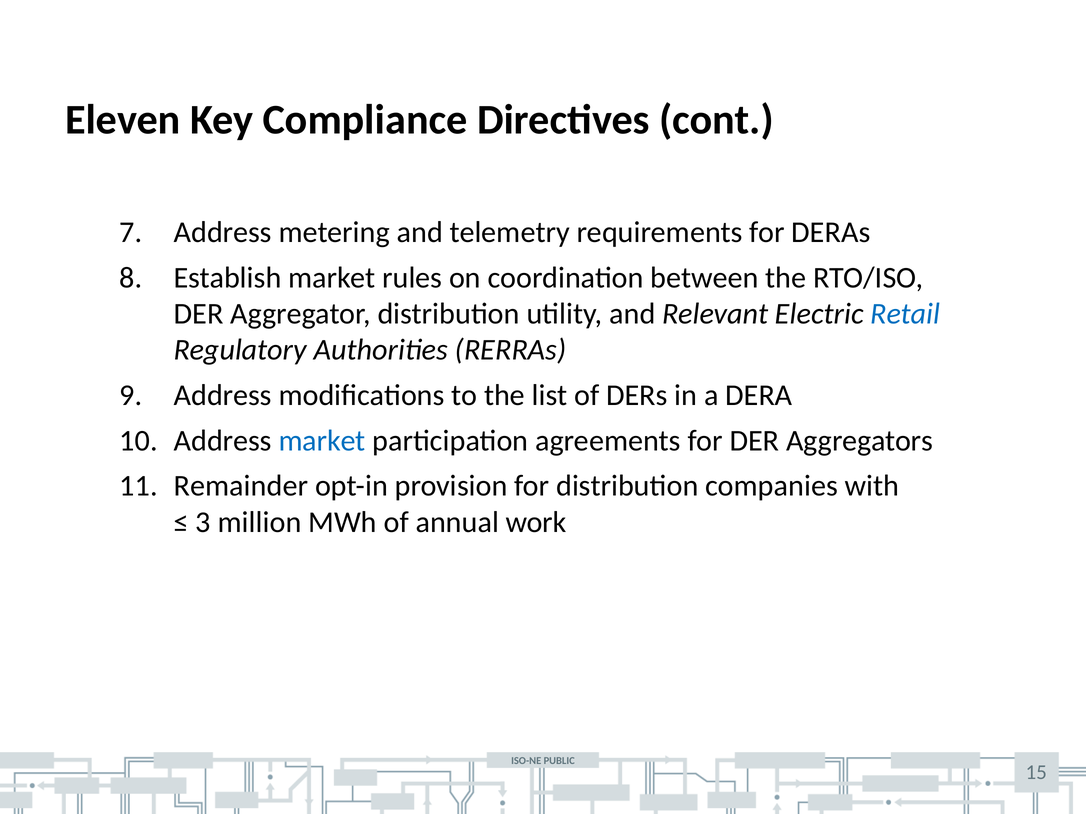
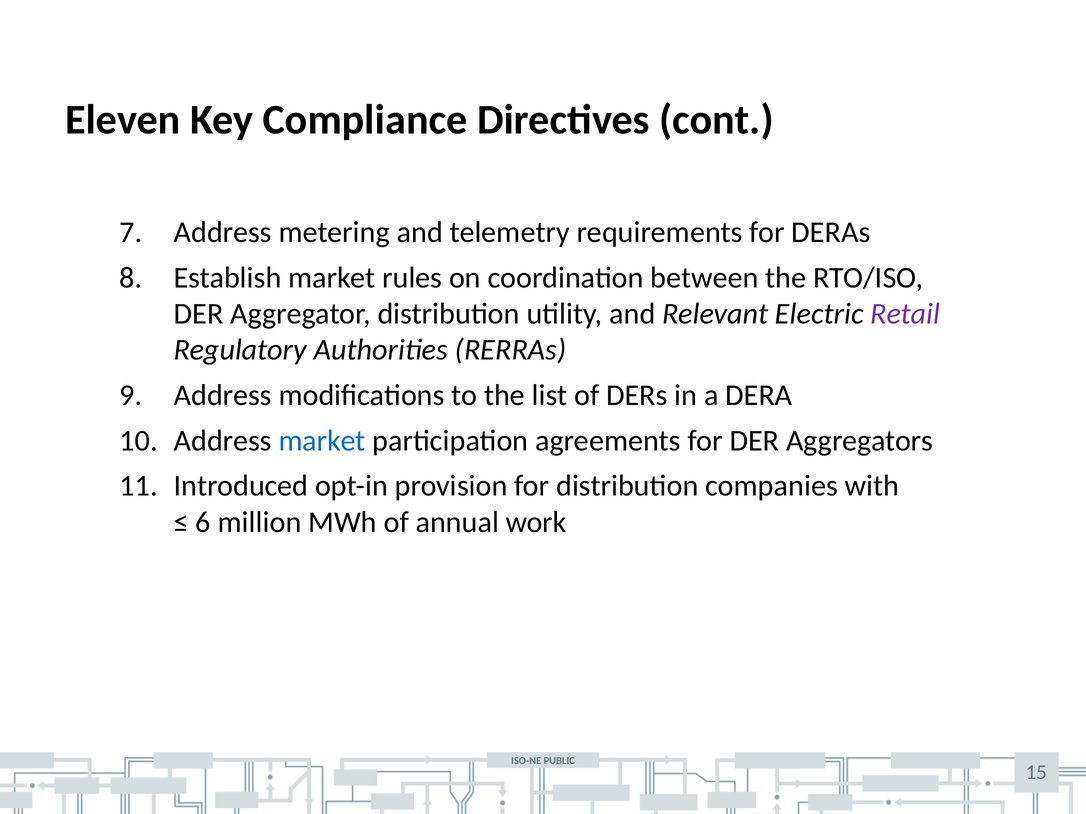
Retail colour: blue -> purple (905, 314)
Remainder: Remainder -> Introduced (241, 486)
3: 3 -> 6 (203, 522)
